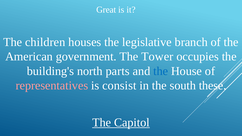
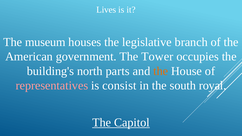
Great: Great -> Lives (106, 10)
children: children -> museum (45, 42)
the colour: blue -> orange (161, 71)
these: these -> royal (213, 86)
